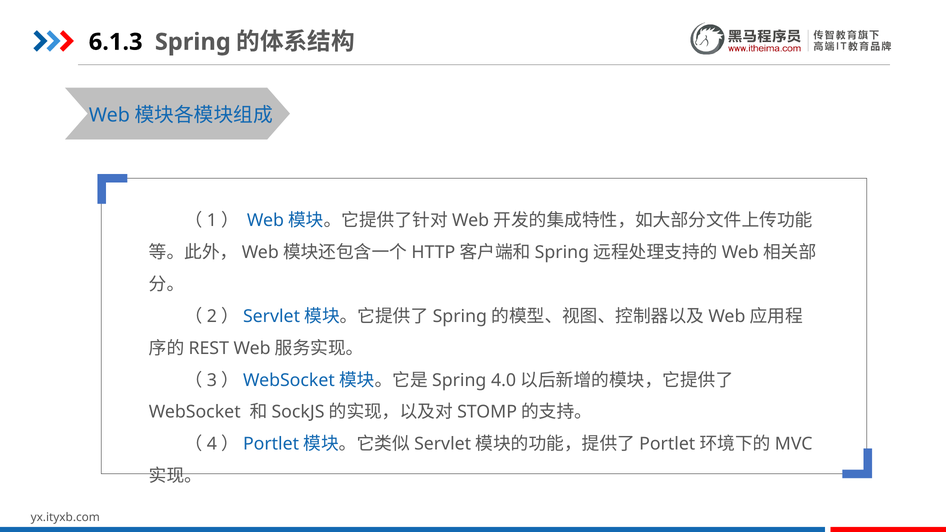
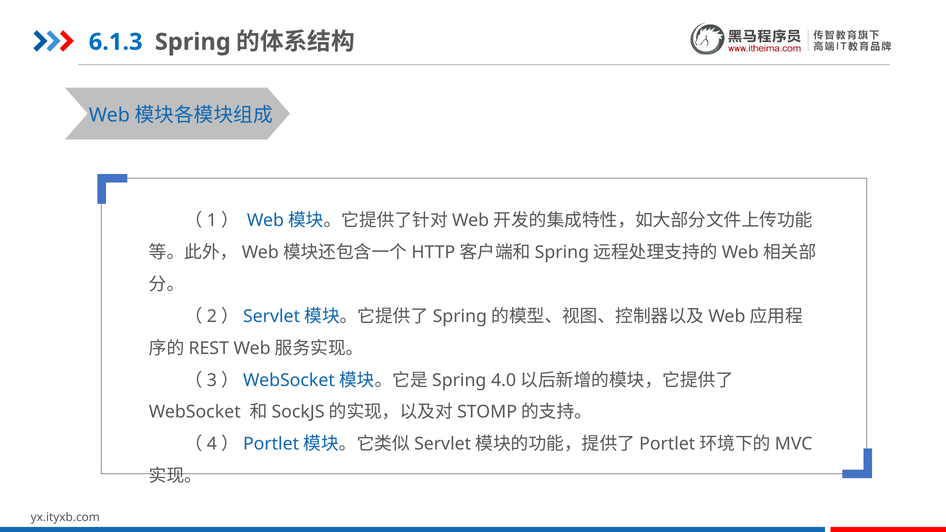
6.1.3 colour: black -> blue (116, 42)
